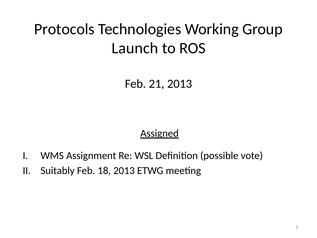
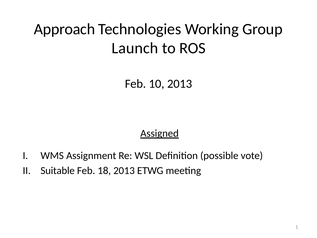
Protocols: Protocols -> Approach (65, 29)
21: 21 -> 10 (157, 84)
Suitably: Suitably -> Suitable (58, 170)
